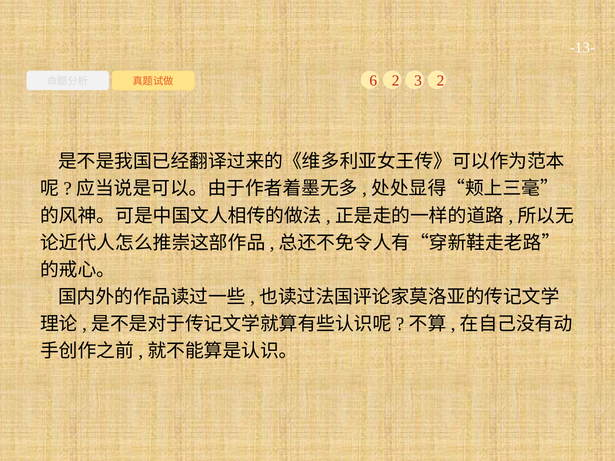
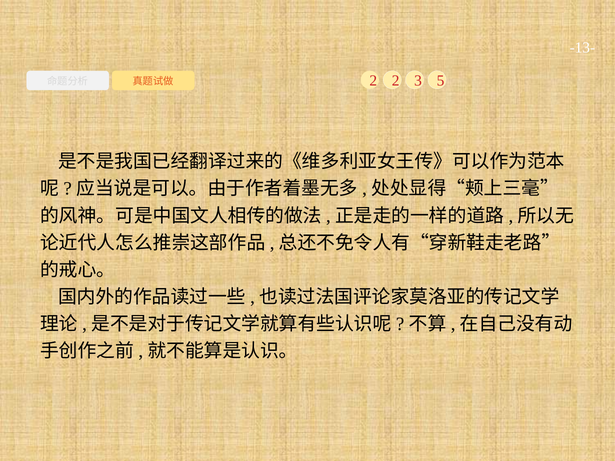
6: 6 -> 2 (373, 81)
3 2: 2 -> 5 (440, 81)
